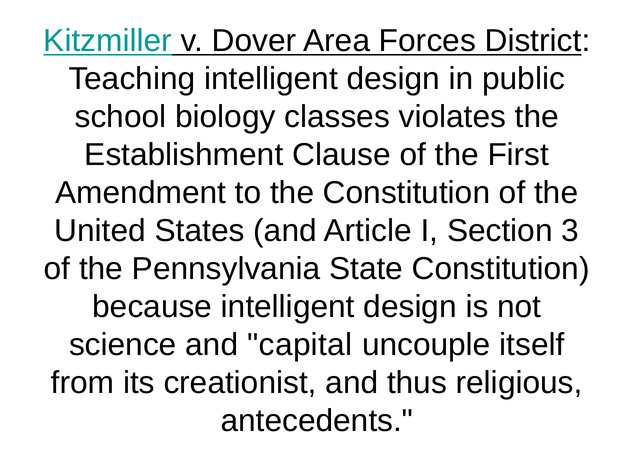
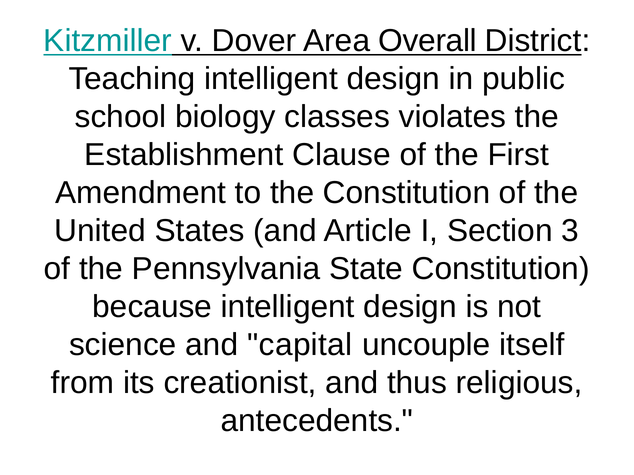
Forces: Forces -> Overall (428, 41)
